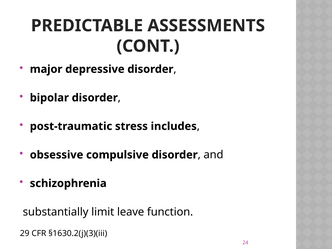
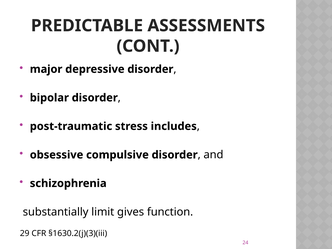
leave: leave -> gives (131, 212)
